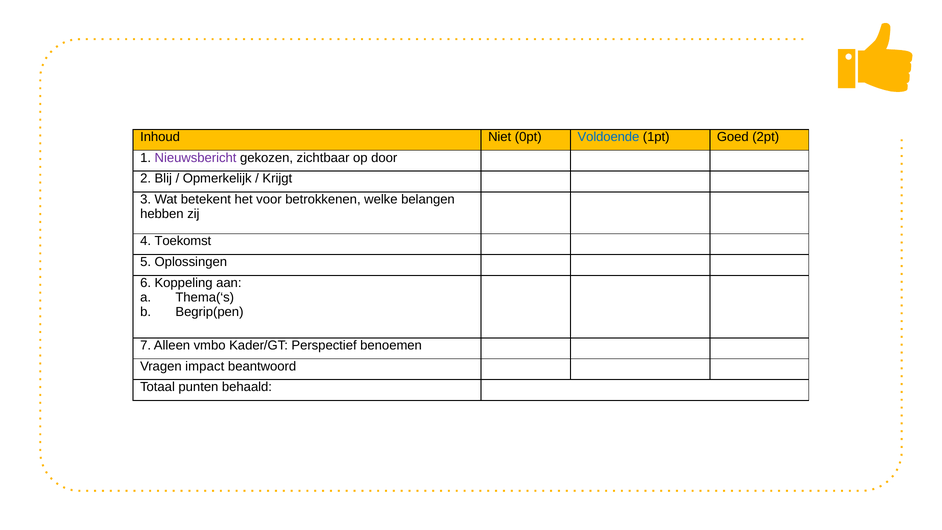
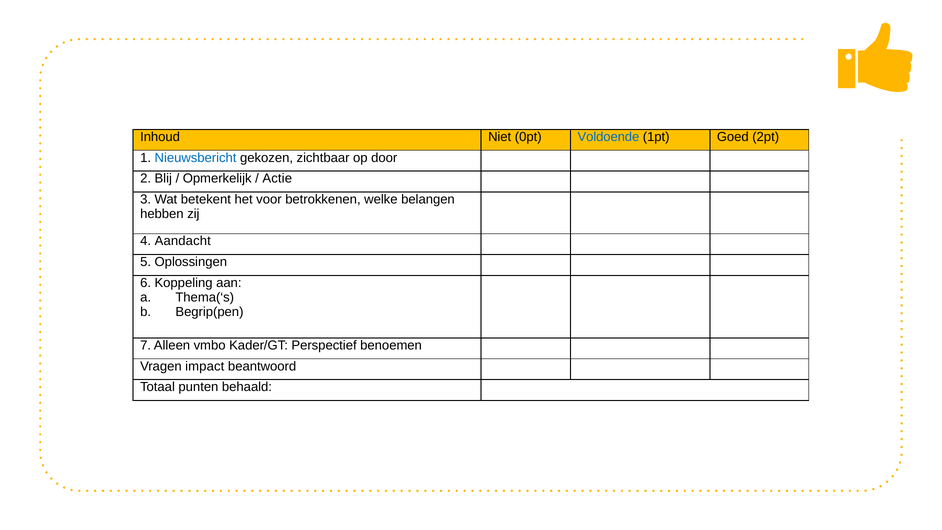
Nieuwsbericht colour: purple -> blue (196, 158)
Krijgt: Krijgt -> Actie (277, 179)
Toekomst: Toekomst -> Aandacht (183, 241)
